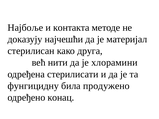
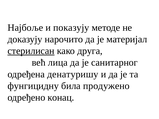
контакта: контакта -> показују (71, 28)
најчешћи: најчешћи -> нарочито (64, 39)
стерилисан underline: none -> present (31, 51)
нити: нити -> лица (58, 63)
хлорамини: хлорамини -> санитарног (114, 63)
стерилисати: стерилисати -> денатуришу (73, 74)
